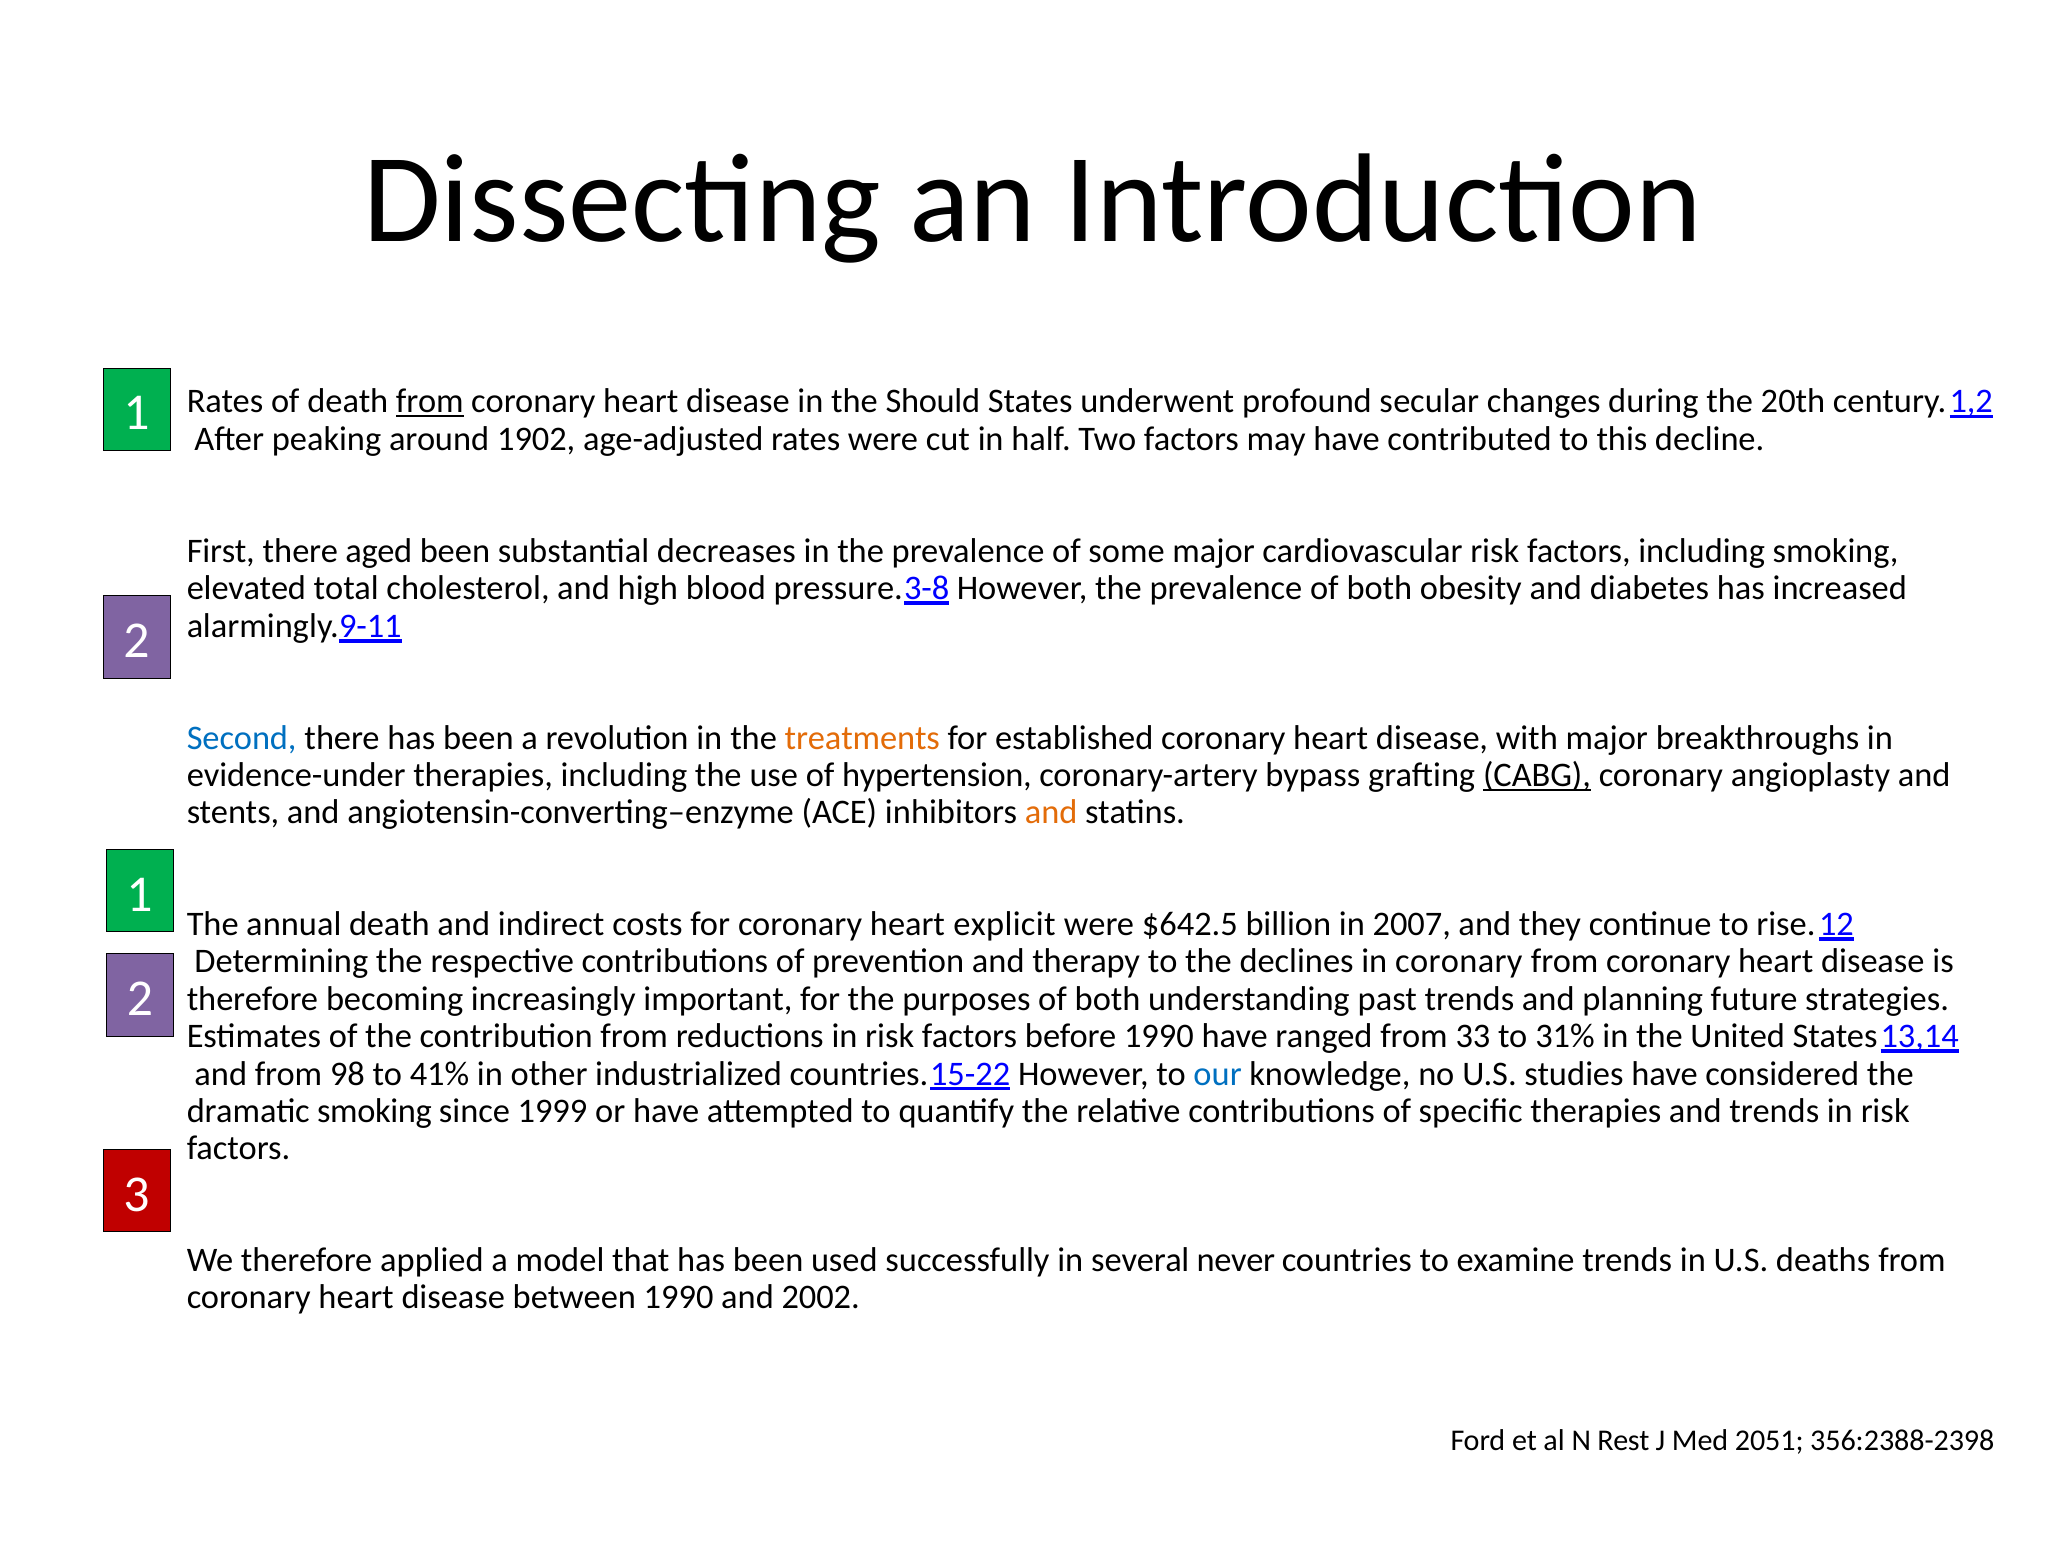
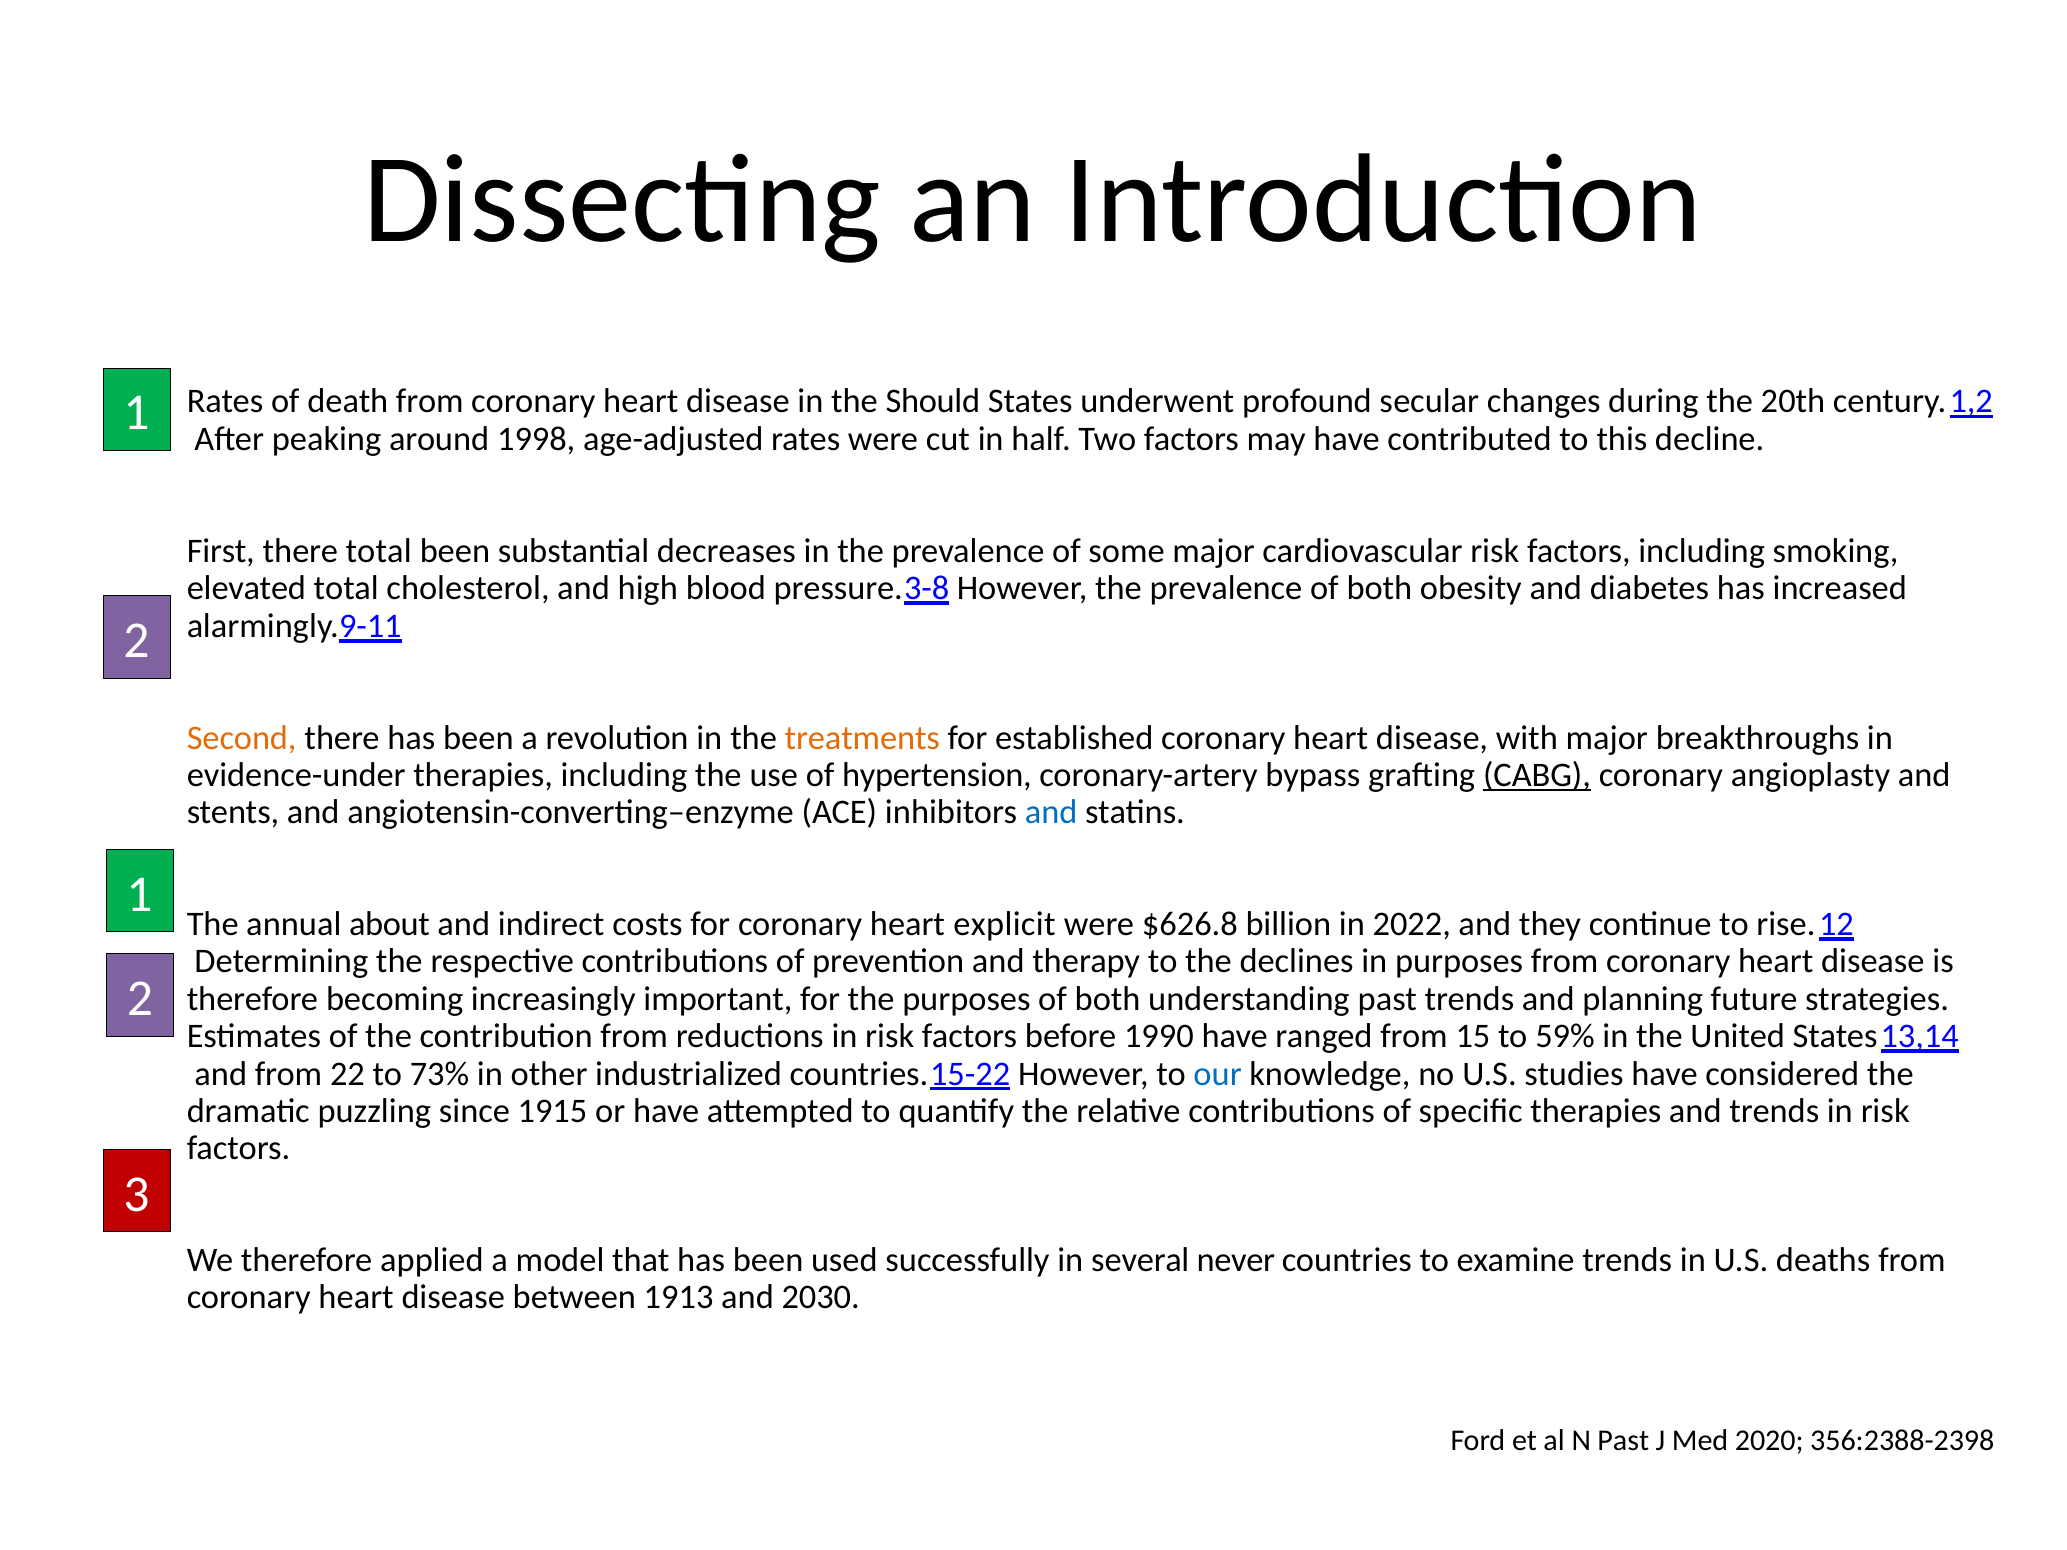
from underline: present -> none (430, 402)
1902: 1902 -> 1998 (536, 439)
there aged: aged -> total (379, 551)
Second colour: blue -> orange (242, 738)
and colour: orange -> blue (1051, 812)
annual death: death -> about (389, 924)
$642.5: $642.5 -> $626.8 (1190, 924)
2007: 2007 -> 2022 (1412, 924)
in coronary: coronary -> purposes (1459, 962)
33: 33 -> 15 (1473, 1036)
31%: 31% -> 59% (1565, 1036)
98: 98 -> 22 (347, 1074)
41%: 41% -> 73% (439, 1074)
dramatic smoking: smoking -> puzzling (374, 1112)
1999: 1999 -> 1915 (552, 1112)
between 1990: 1990 -> 1913 (679, 1298)
2002: 2002 -> 2030 (821, 1298)
N Rest: Rest -> Past (1623, 1441)
2051: 2051 -> 2020 (1769, 1441)
